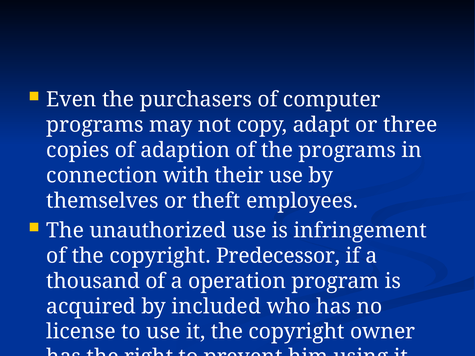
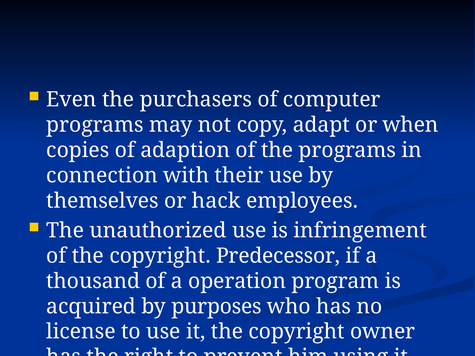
three: three -> when (411, 125)
theft: theft -> hack (216, 201)
included: included -> purposes (217, 307)
